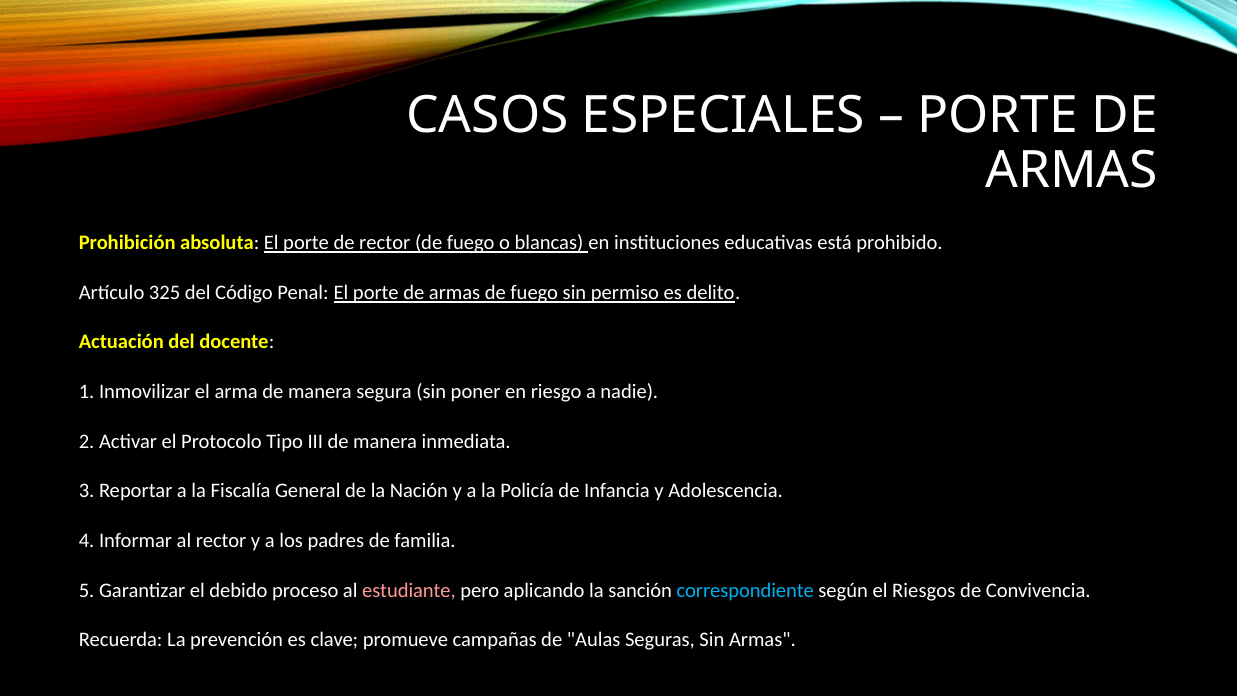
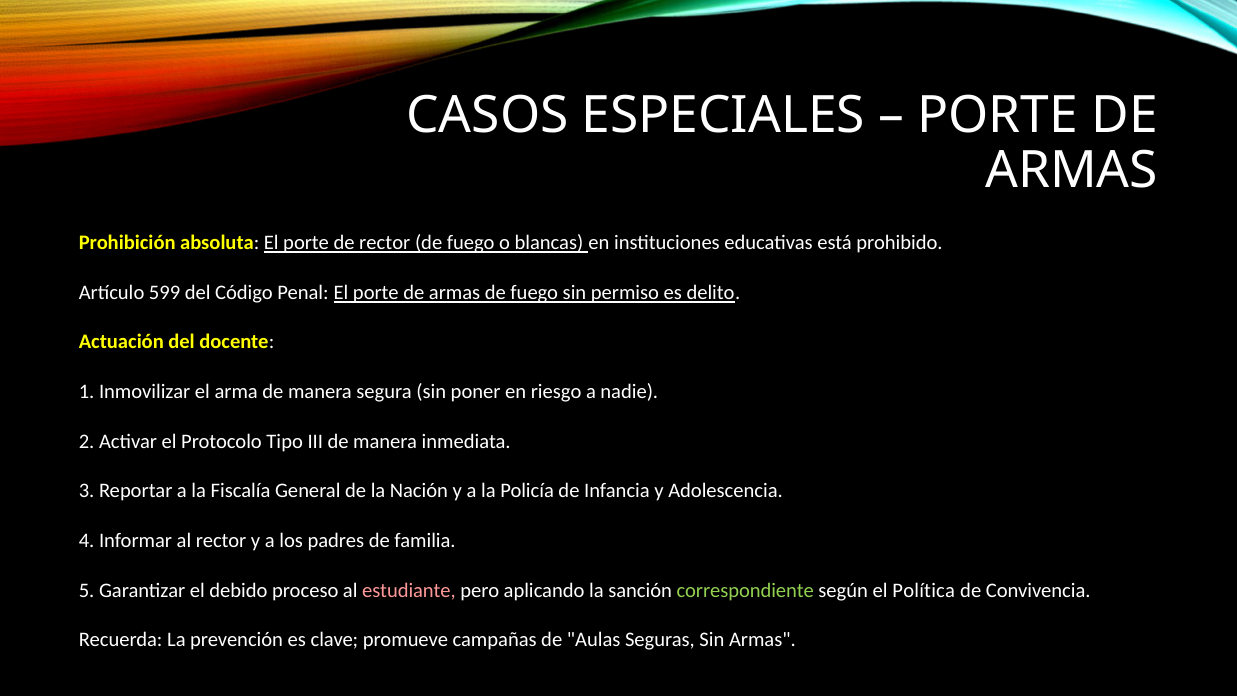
325: 325 -> 599 (165, 292)
correspondiente colour: light blue -> light green (745, 590)
Riesgos: Riesgos -> Política (924, 590)
